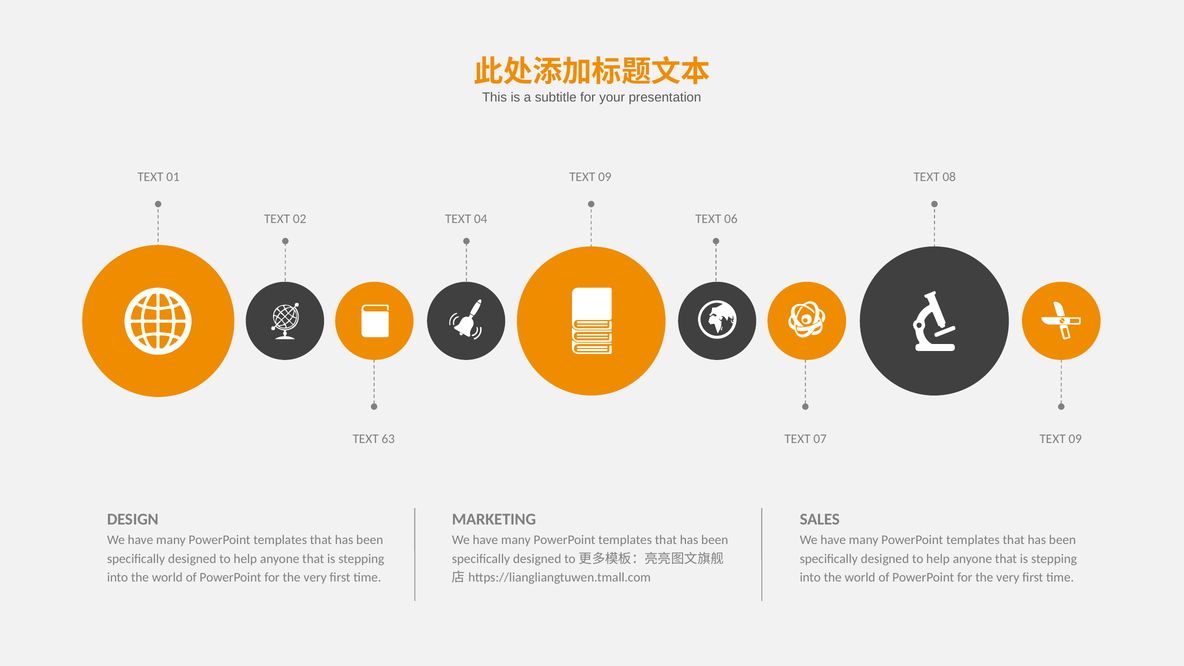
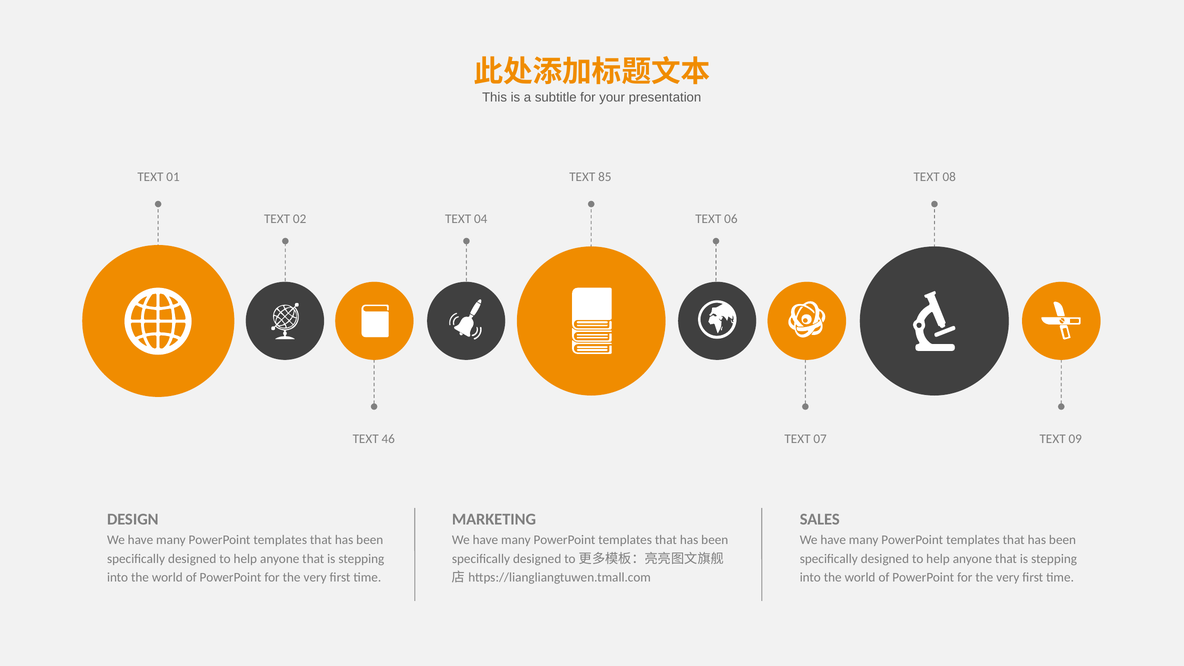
01 TEXT 09: 09 -> 85 (605, 177)
63: 63 -> 46 (388, 439)
